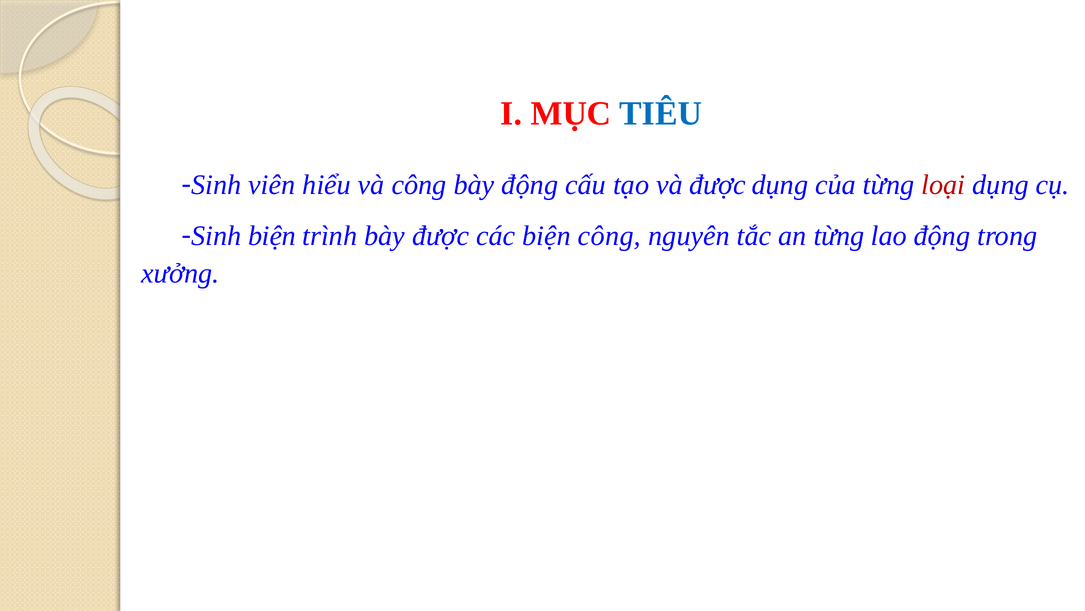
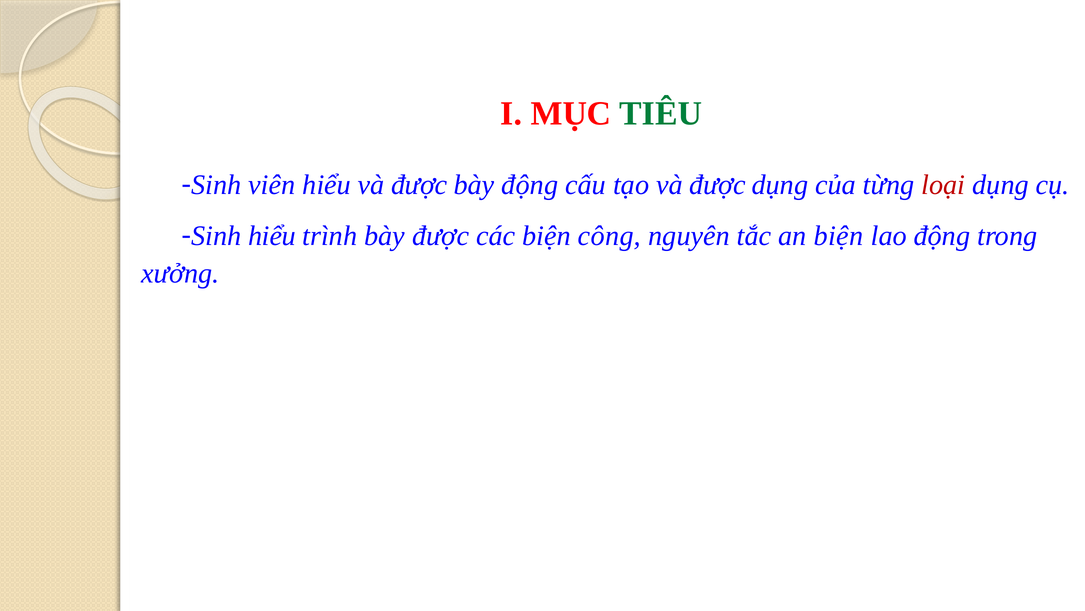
TIÊU colour: blue -> green (661, 114)
hiểu và công: công -> được (419, 185)
Sinh biện: biện -> hiểu (272, 236)
an từng: từng -> biện (839, 236)
